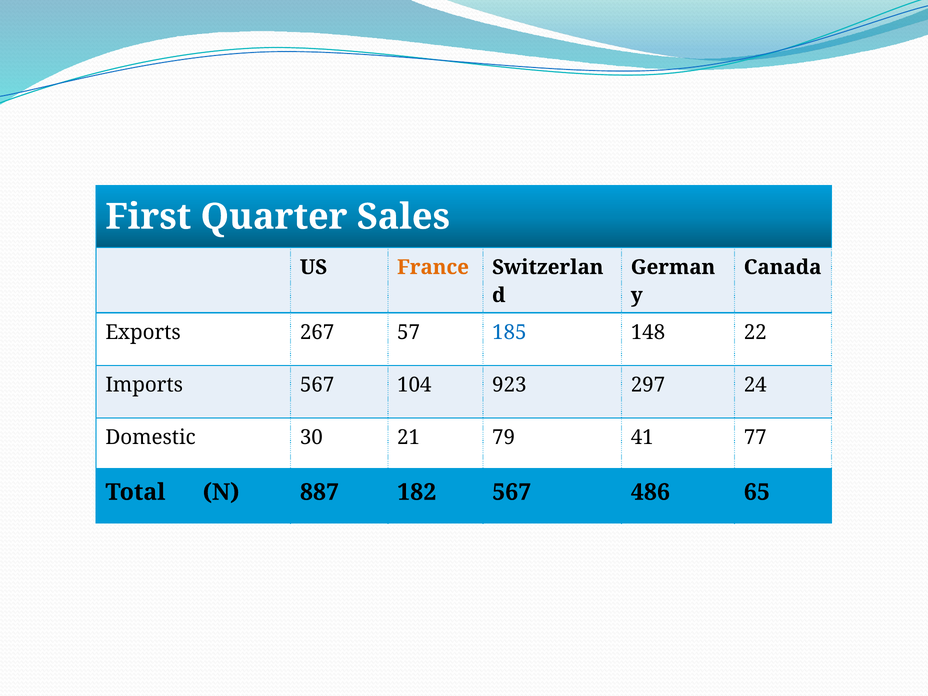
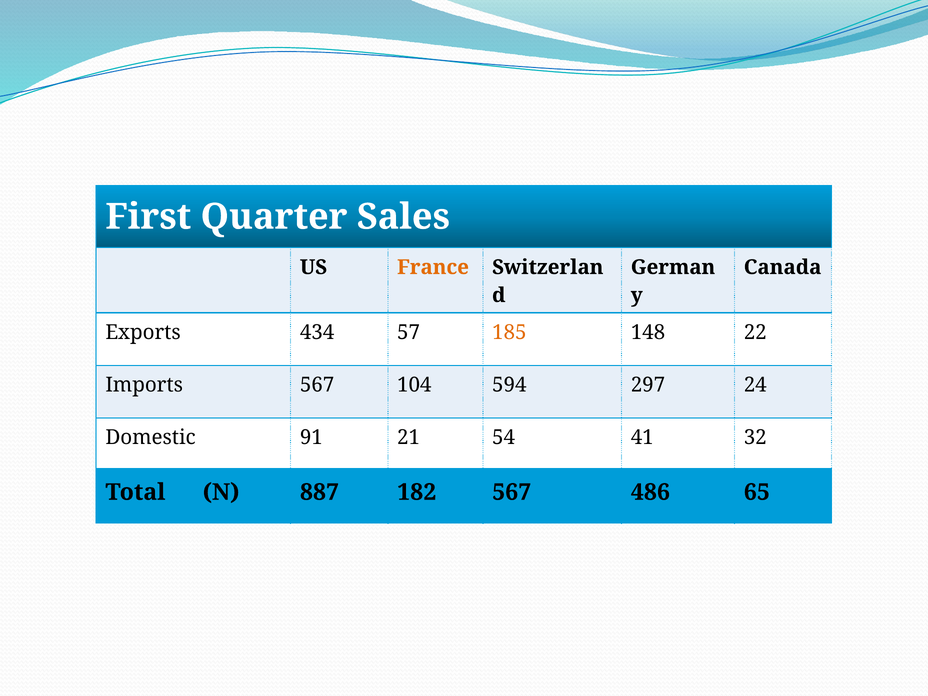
267: 267 -> 434 (317, 333)
185 colour: blue -> orange (509, 333)
923: 923 -> 594 (509, 385)
30: 30 -> 91 (311, 438)
79: 79 -> 54 (504, 438)
77: 77 -> 32 (755, 438)
